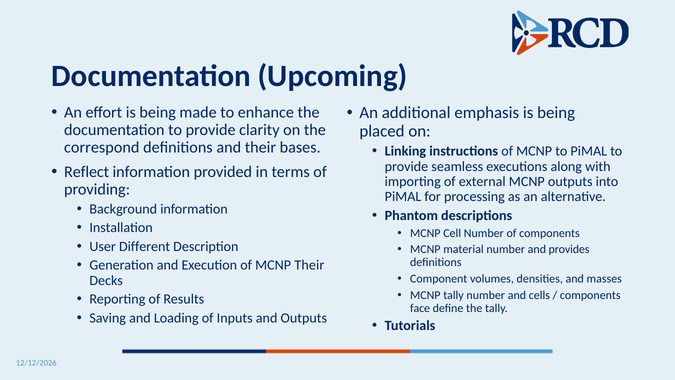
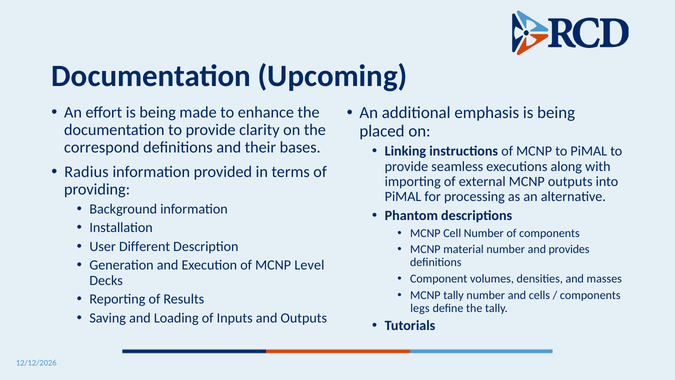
Reflect: Reflect -> Radius (86, 172)
MCNP Their: Their -> Level (309, 265)
face: face -> legs (420, 308)
